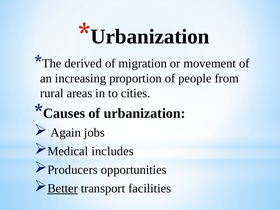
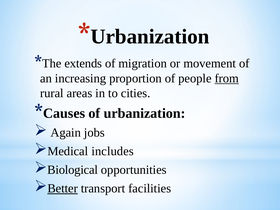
derived: derived -> extends (83, 63)
from underline: none -> present (227, 78)
Producers: Producers -> Biological (73, 170)
